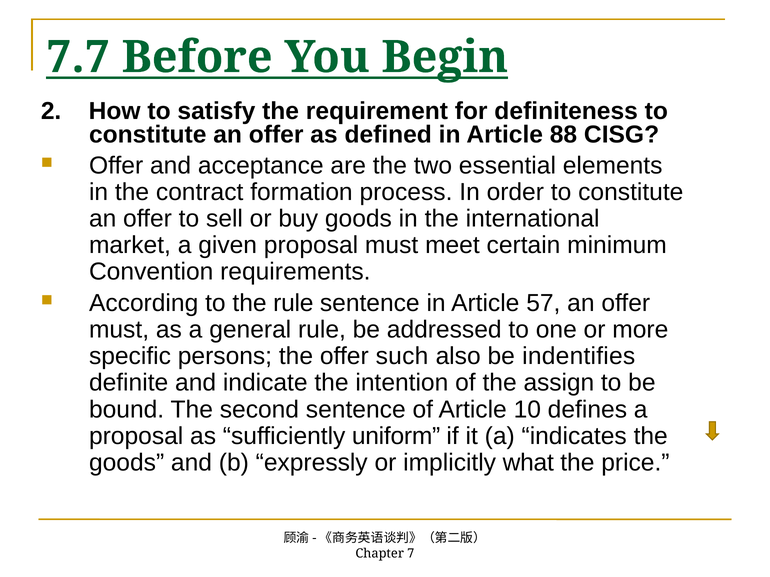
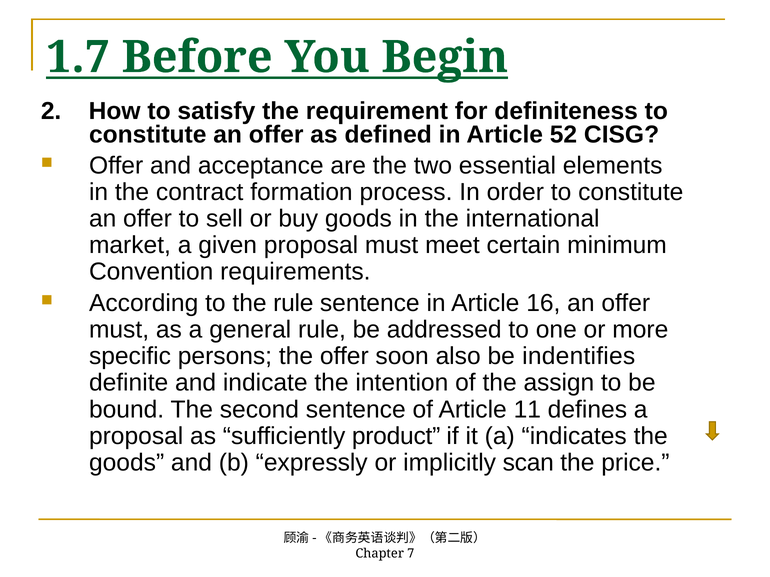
7.7: 7.7 -> 1.7 (78, 57)
88: 88 -> 52 (563, 135)
57: 57 -> 16 (543, 304)
such: such -> soon (402, 357)
10: 10 -> 11 (527, 410)
uniform: uniform -> product (396, 436)
what: what -> scan (528, 463)
